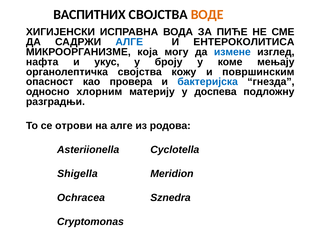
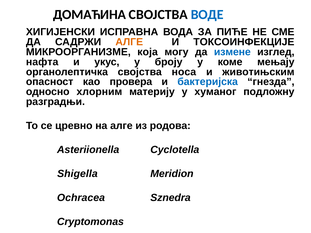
ВАСПИТНИХ: ВАСПИТНИХ -> ДОМАЋИНА (89, 15)
ВОДЕ colour: orange -> blue (207, 15)
АЛГЕ colour: blue -> orange (129, 42)
ЕНТЕРОКОЛИТИСА: ЕНТЕРОКОЛИТИСА -> ТОКСОИНФЕКЦИЈЕ (244, 42)
кожу: кожу -> носа (184, 72)
површинским: површинским -> животињским (258, 72)
доспева: доспева -> хуманог (215, 92)
отрови: отрови -> цревно (74, 126)
